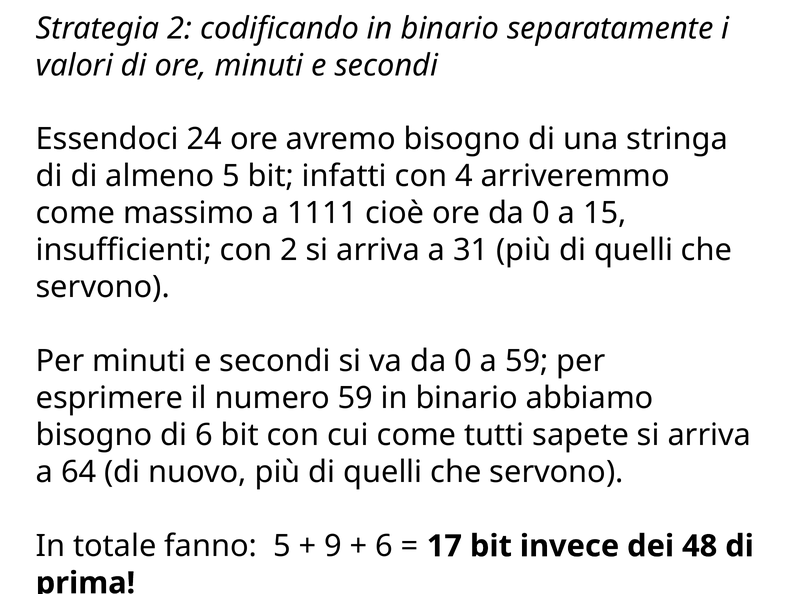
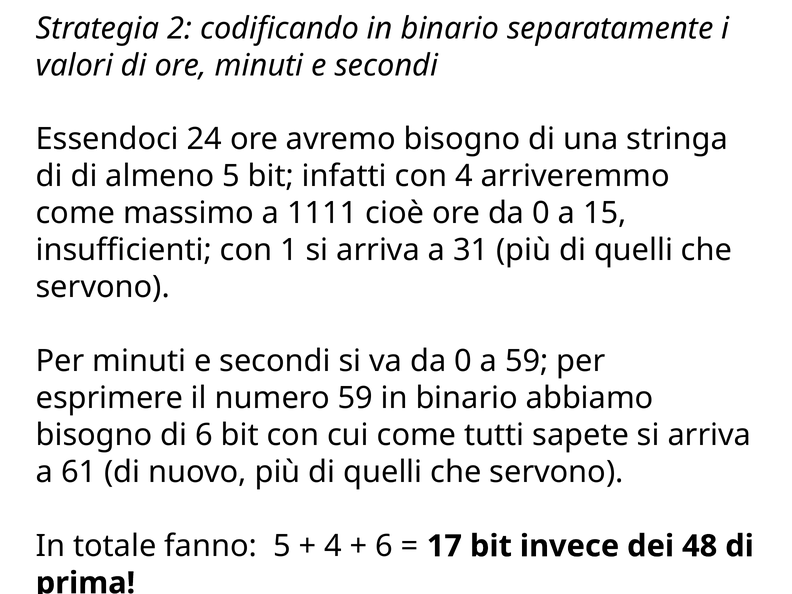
con 2: 2 -> 1 (289, 250)
64: 64 -> 61 (79, 472)
9: 9 -> 4 (333, 546)
